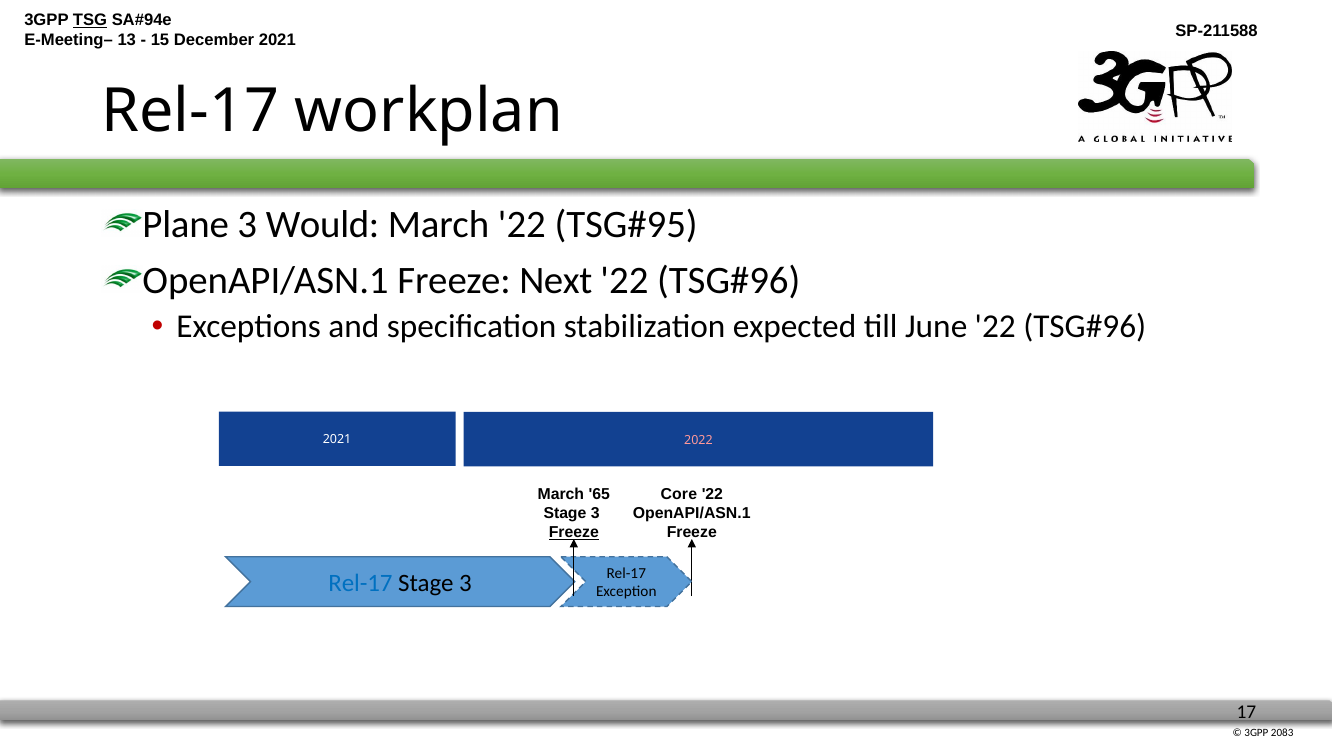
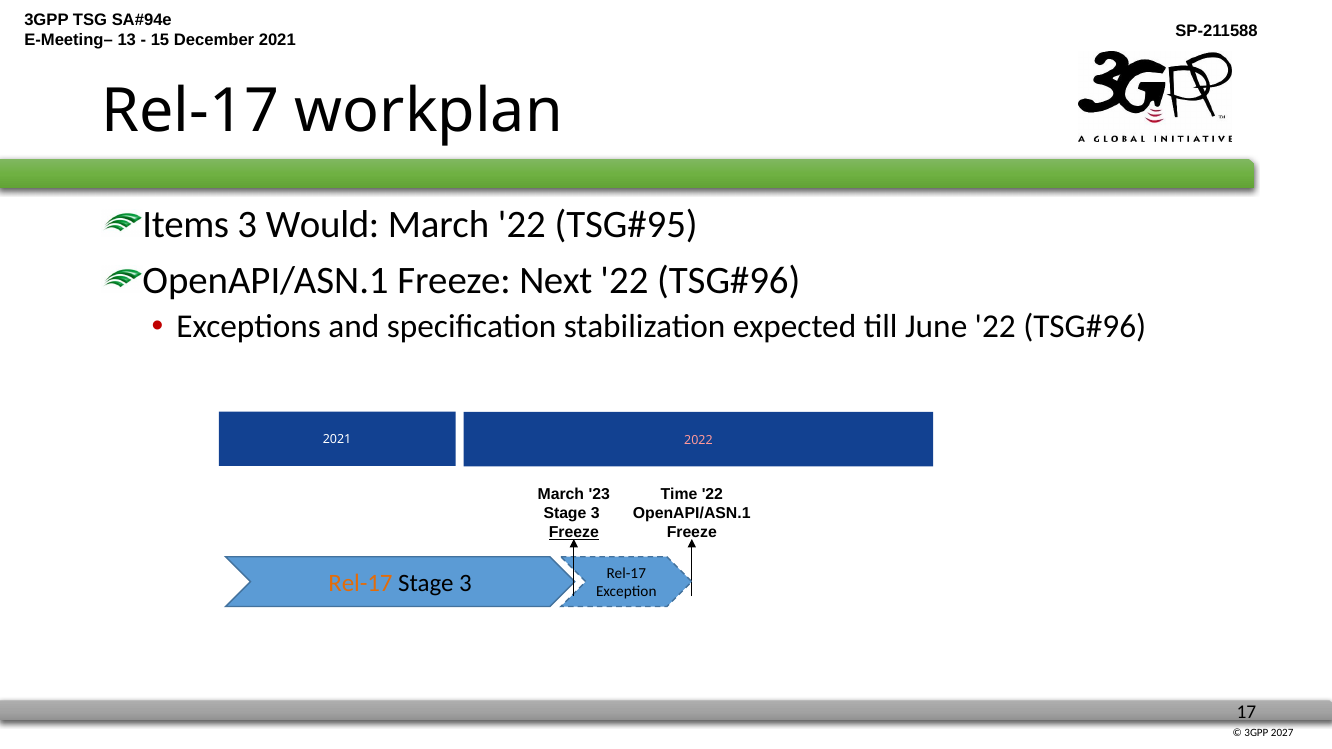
TSG underline: present -> none (90, 20)
Plane: Plane -> Items (186, 225)
65: 65 -> 23 (599, 495)
Core: Core -> Time (679, 495)
Rel-17 colour: blue -> orange (360, 584)
2083: 2083 -> 2027 (1282, 733)
